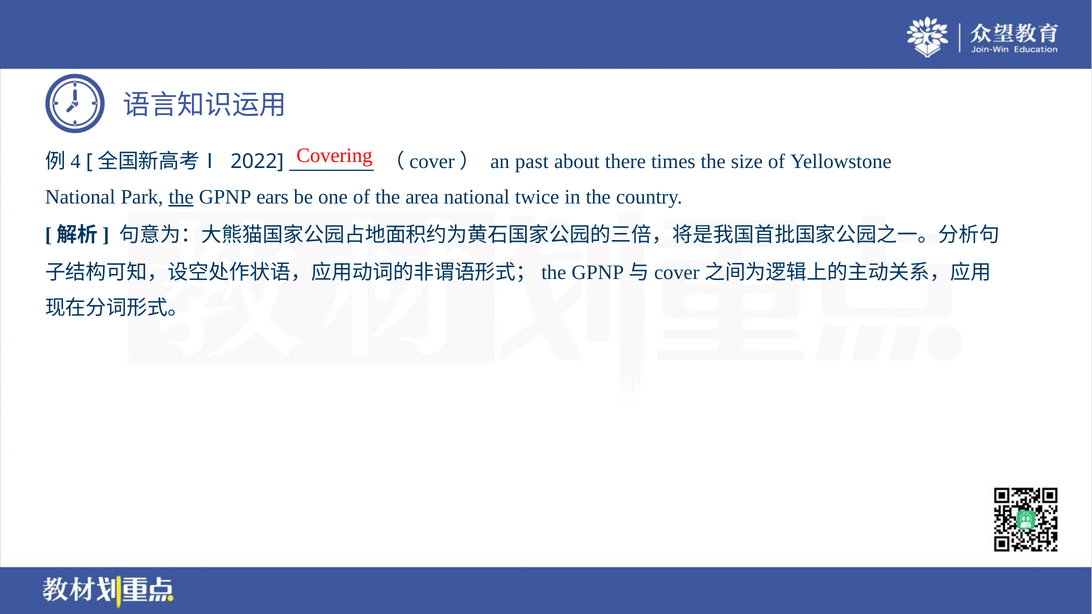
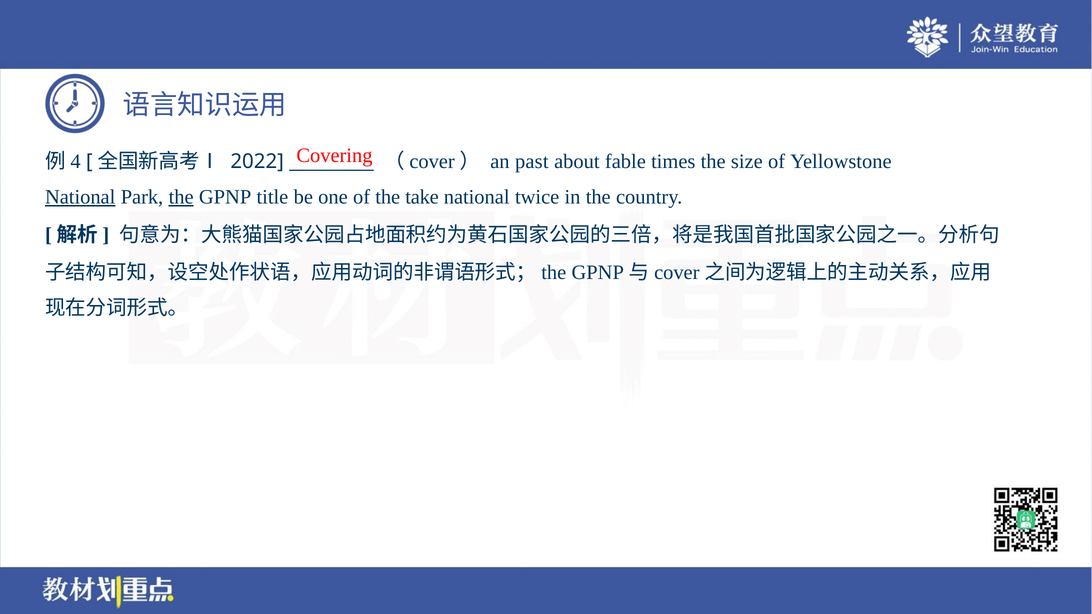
there: there -> fable (625, 162)
National underline: none -> present (80, 197)
ears: ears -> title (272, 197)
area: area -> take (422, 197)
